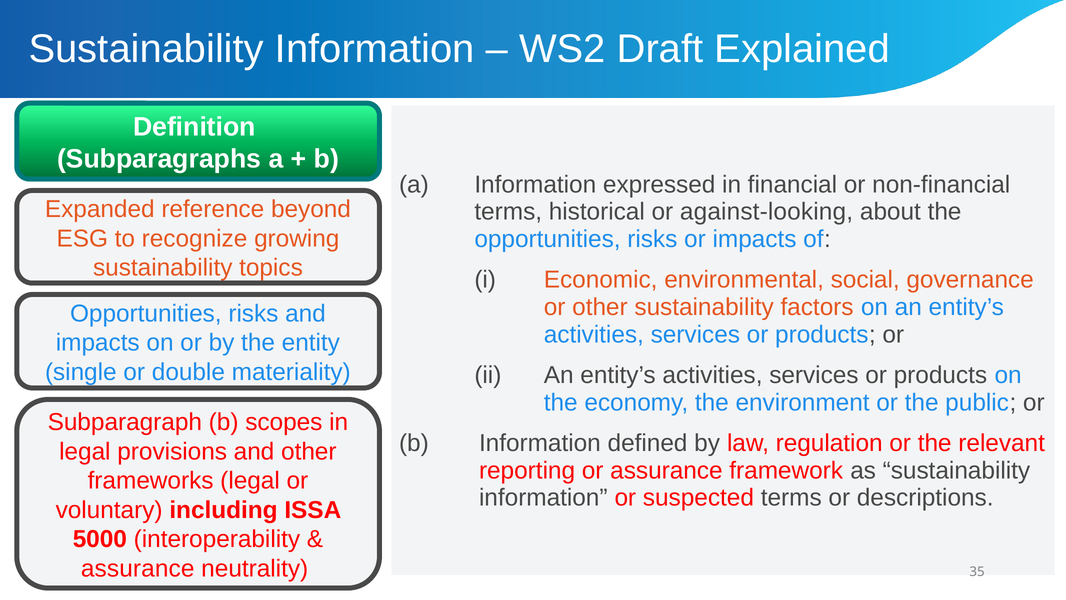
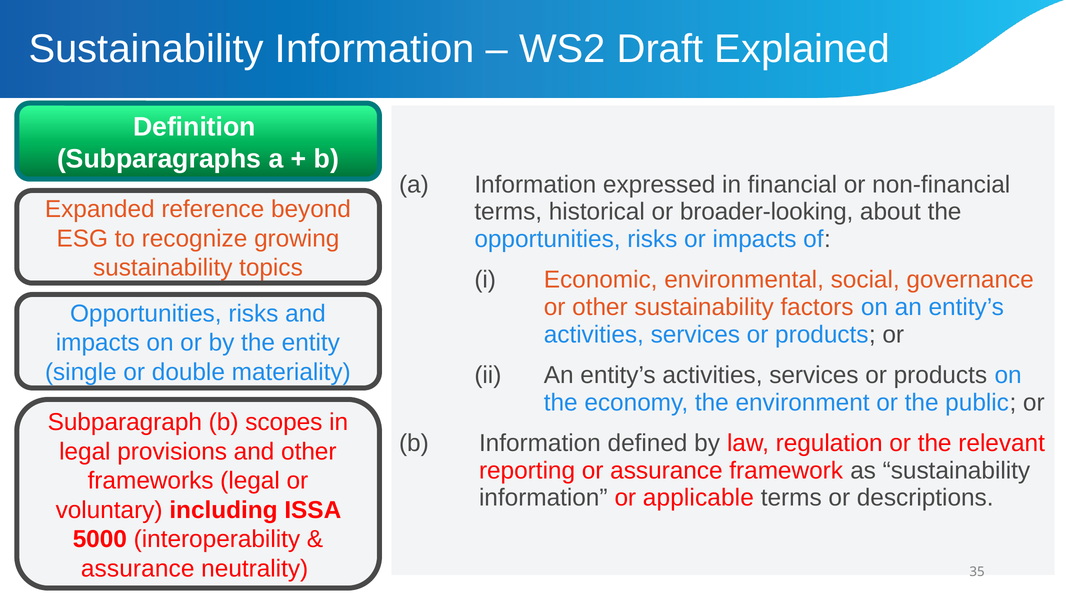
against-looking: against-looking -> broader-looking (767, 212)
suspected: suspected -> applicable (698, 498)
